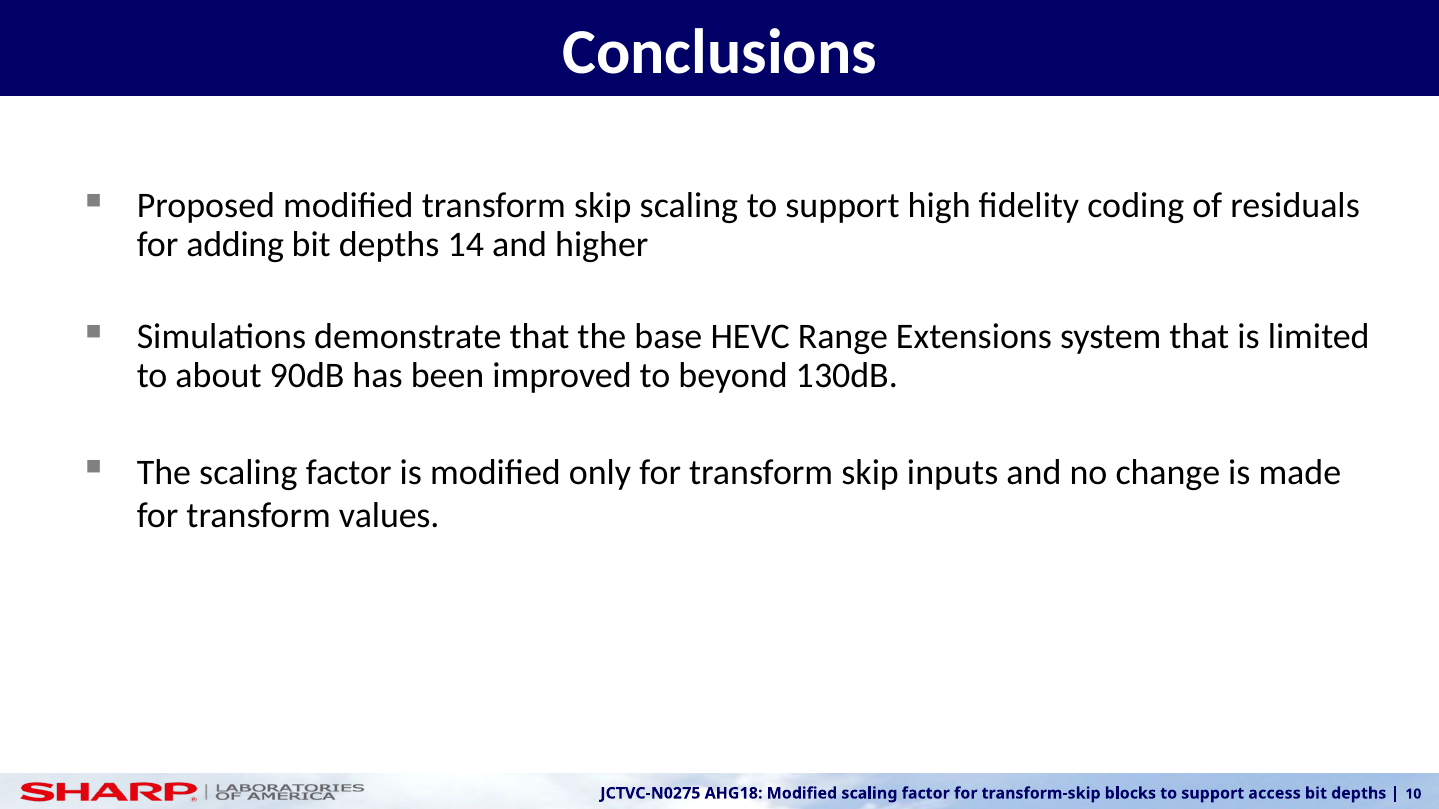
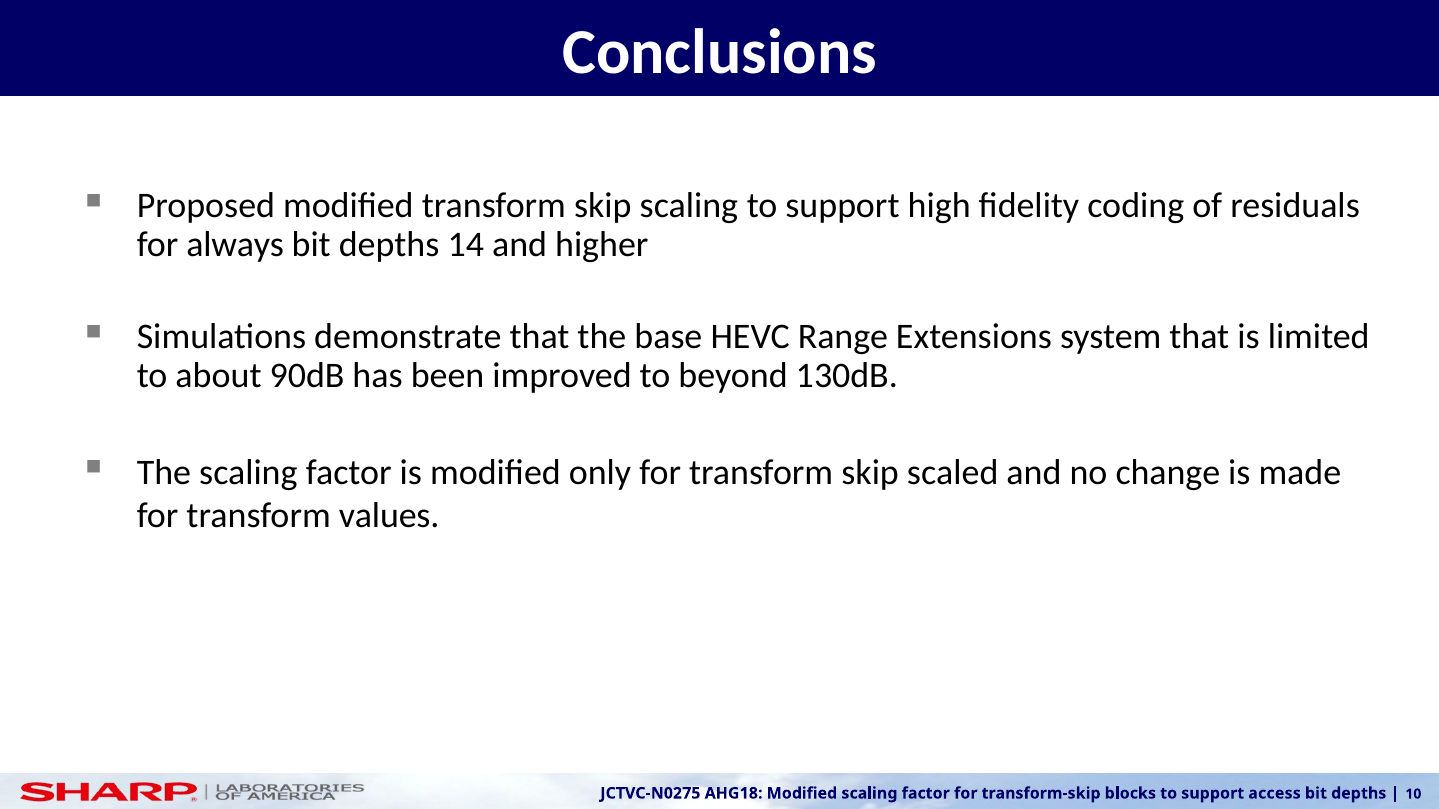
adding: adding -> always (235, 245)
inputs: inputs -> scaled (953, 473)
